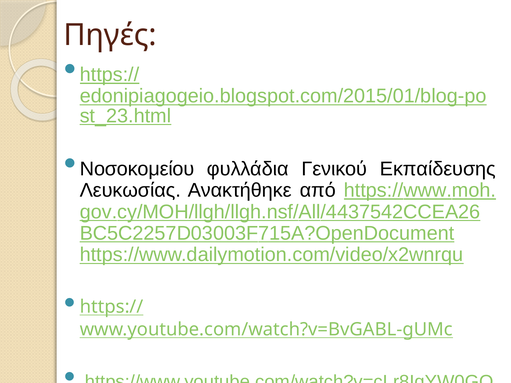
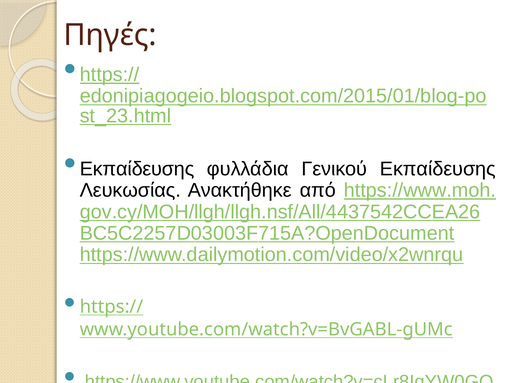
Νοσοκομείου: Νοσοκομείου -> Εκπαίδευσης (137, 169)
